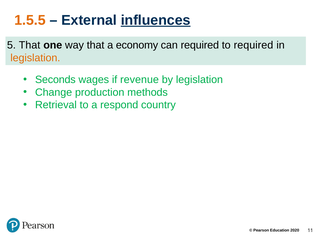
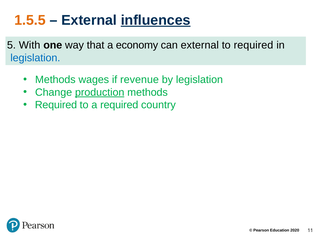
5 That: That -> With (30, 45)
can required: required -> external (200, 45)
legislation colour: orange -> blue (35, 58)
Seconds: Seconds -> Methods (55, 80)
production underline: none -> present (100, 92)
Retrieval: Retrieval -> Required (56, 105)
a respond: respond -> required (119, 105)
